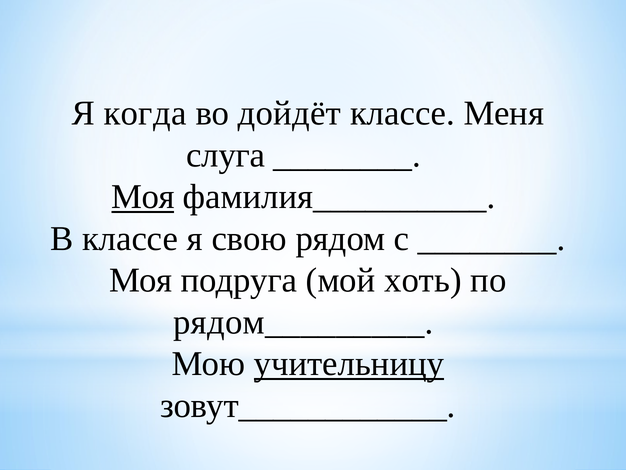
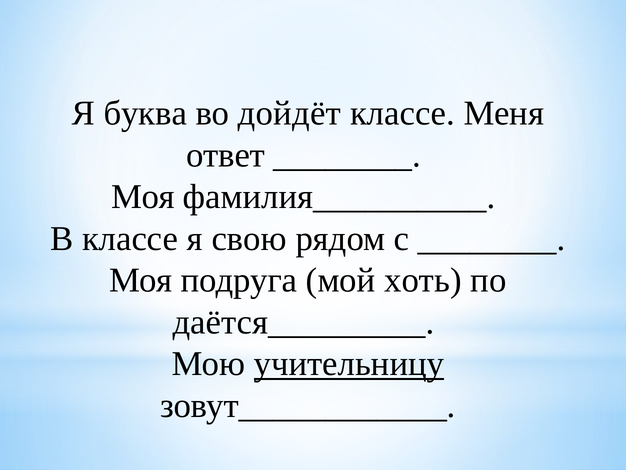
когда: когда -> буква (145, 113)
слуга: слуга -> ответ (226, 155)
Моя underline: present -> none (143, 197)
рядом_________: рядом_________ -> даётся_________ (303, 322)
